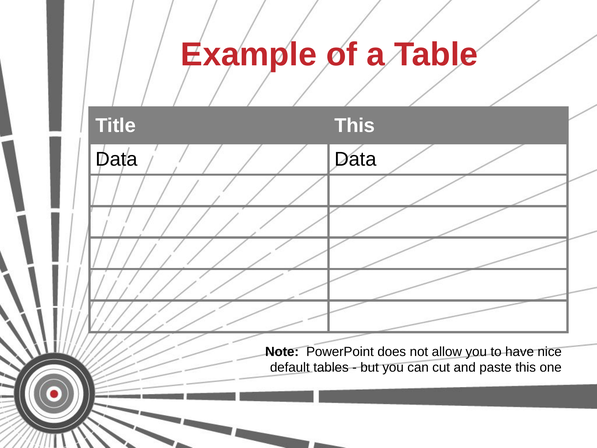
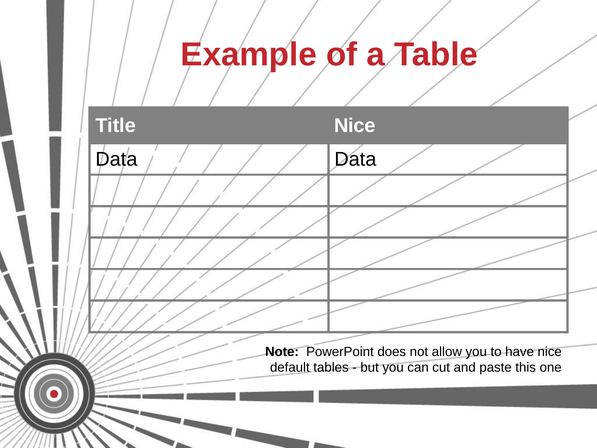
Title This: This -> Nice (355, 125)
